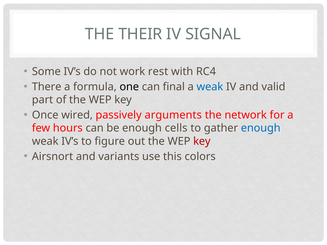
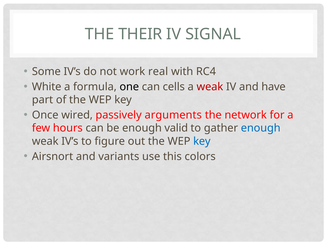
rest: rest -> real (158, 72)
There: There -> White (47, 87)
final: final -> cells (174, 87)
weak colour: blue -> red (210, 87)
valid: valid -> have (273, 87)
cells: cells -> valid (176, 128)
key colour: red -> blue (202, 141)
